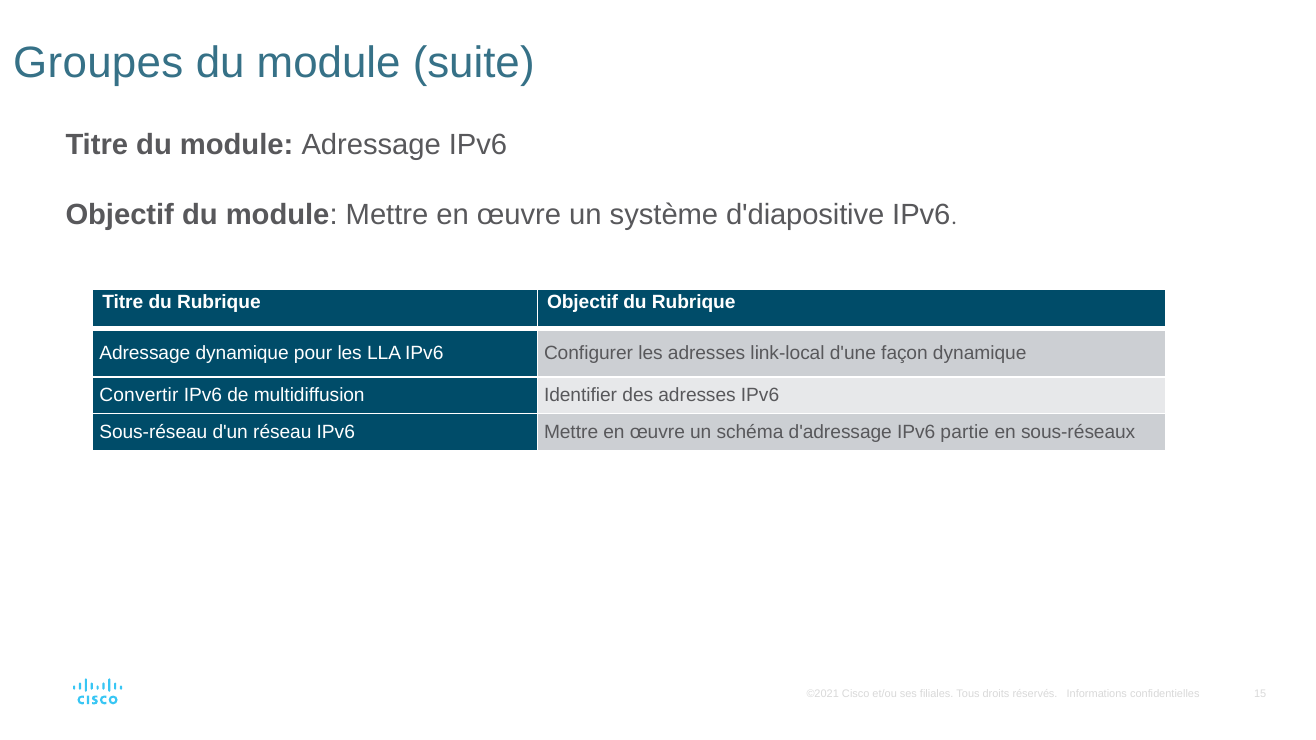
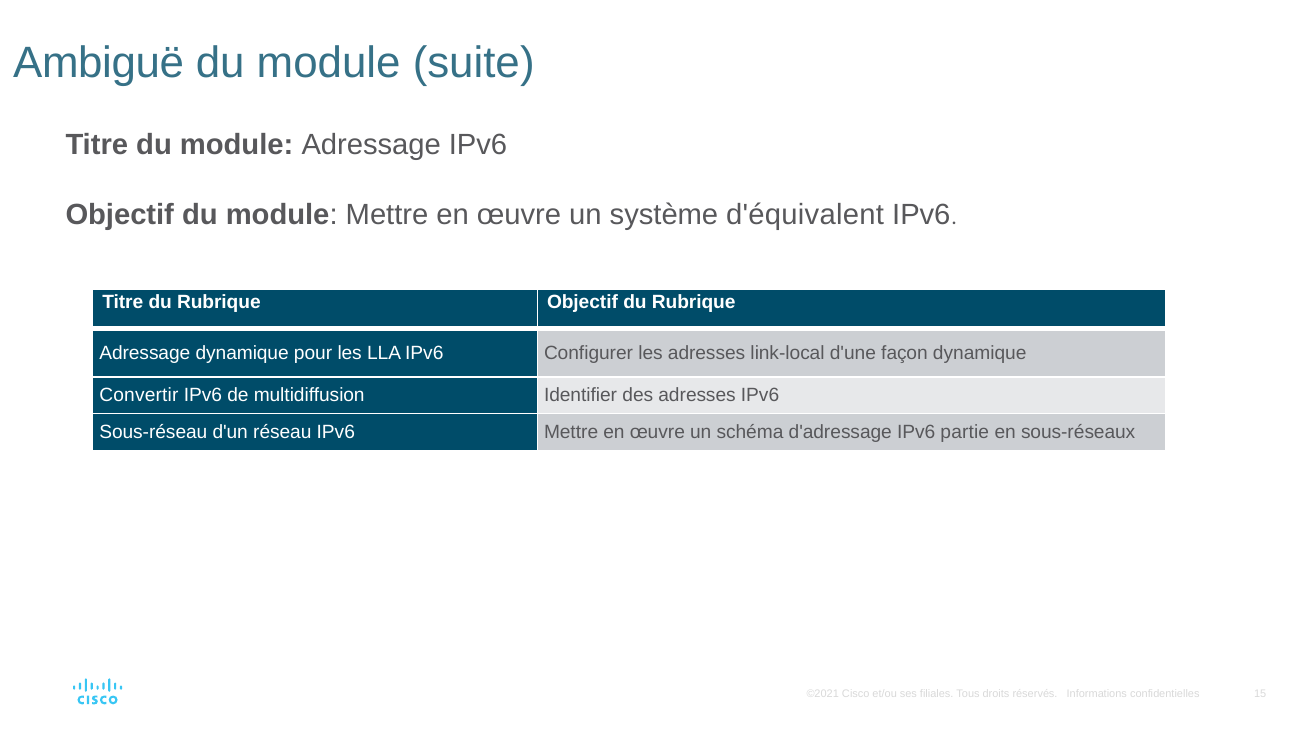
Groupes: Groupes -> Ambiguë (99, 63)
d'diapositive: d'diapositive -> d'équivalent (805, 215)
